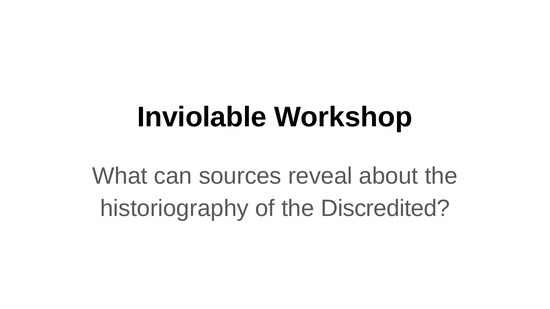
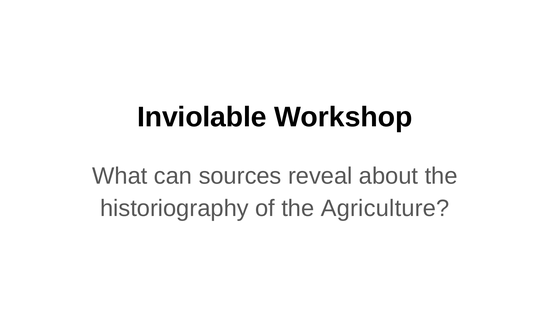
Discredited: Discredited -> Agriculture (385, 209)
